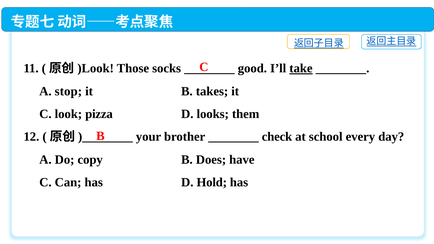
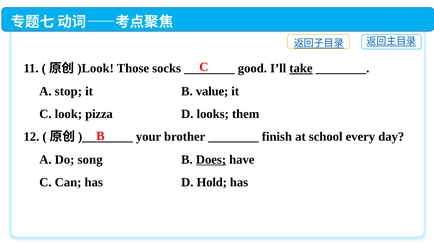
takes: takes -> value (212, 91)
check: check -> finish (277, 137)
copy: copy -> song (90, 160)
Does underline: none -> present (211, 160)
